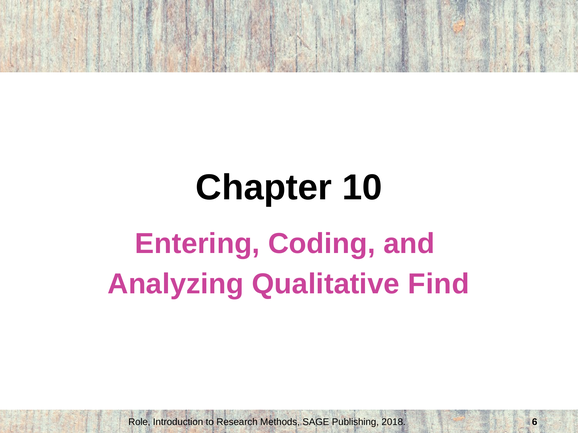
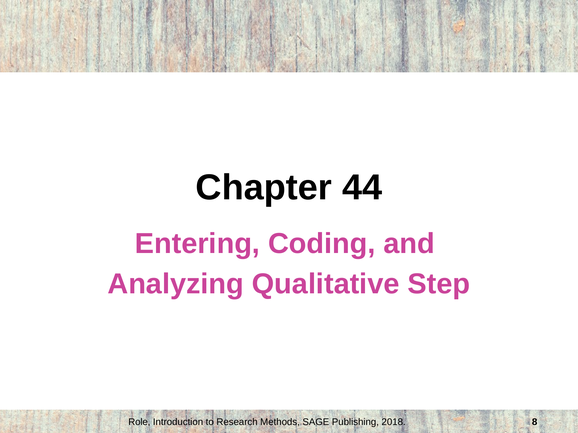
10: 10 -> 44 (362, 188)
Find: Find -> Step (439, 284)
6: 6 -> 8 (535, 423)
